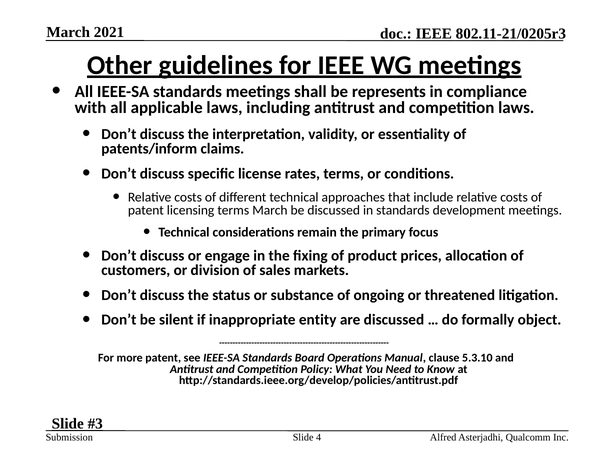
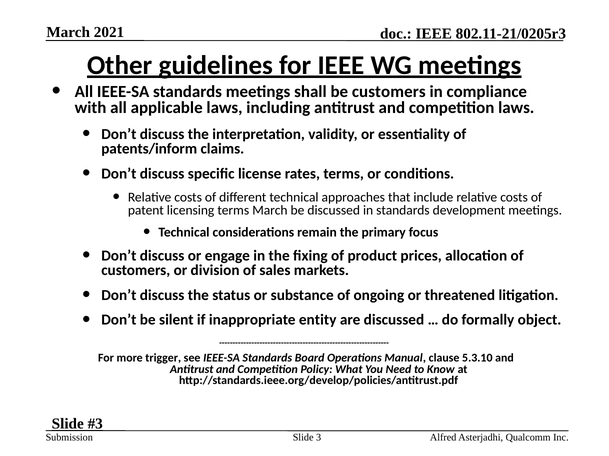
be represents: represents -> customers (389, 92)
more patent: patent -> trigger (163, 358)
4: 4 -> 3 (319, 438)
